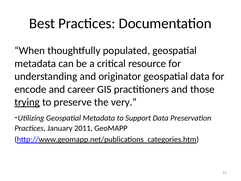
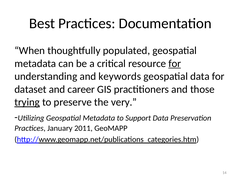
for underline: none -> present (175, 63)
originator: originator -> keywords (120, 76)
encode: encode -> dataset (30, 89)
